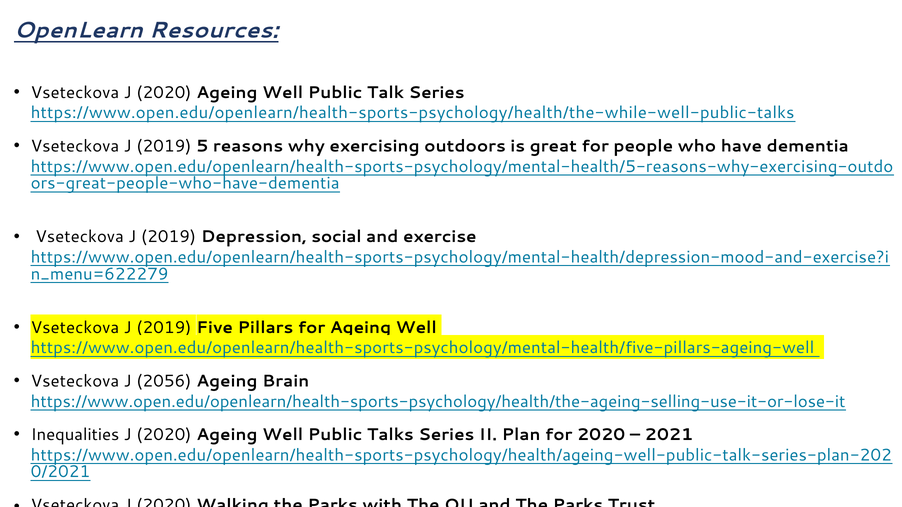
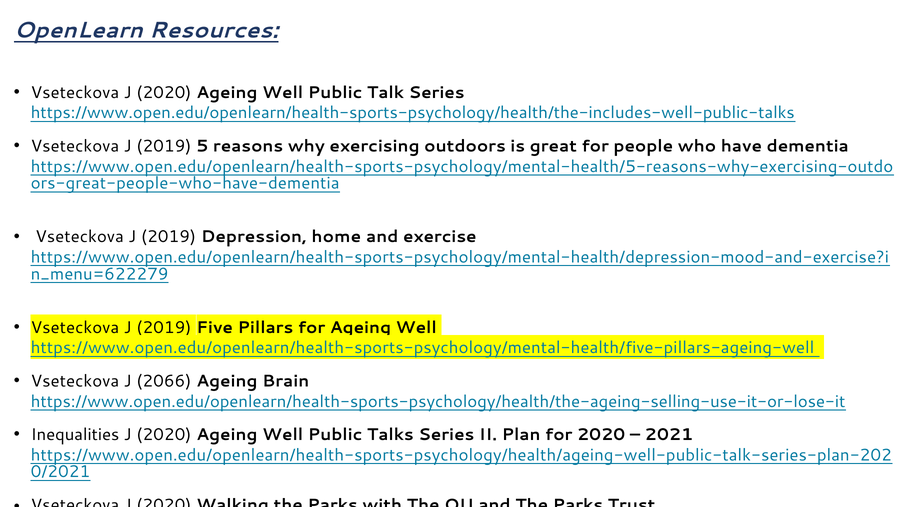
https://www.open.edu/openlearn/health-sports-psychology/health/the-while-well-public-talks: https://www.open.edu/openlearn/health-sports-psychology/health/the-while-well-public-talks -> https://www.open.edu/openlearn/health-sports-psychology/health/the-includes-well-public-talks (413, 113)
social: social -> home (336, 237)
2056: 2056 -> 2066 (164, 381)
